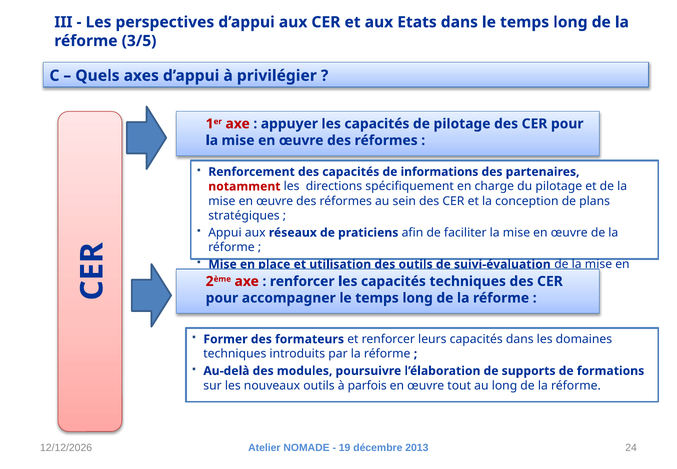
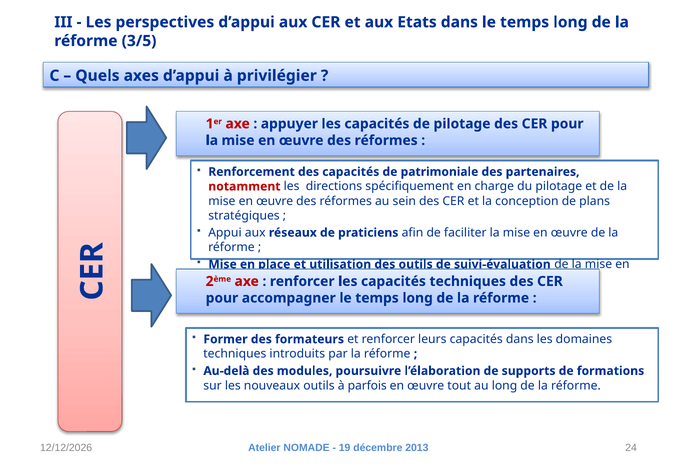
informations: informations -> patrimoniale (439, 172)
